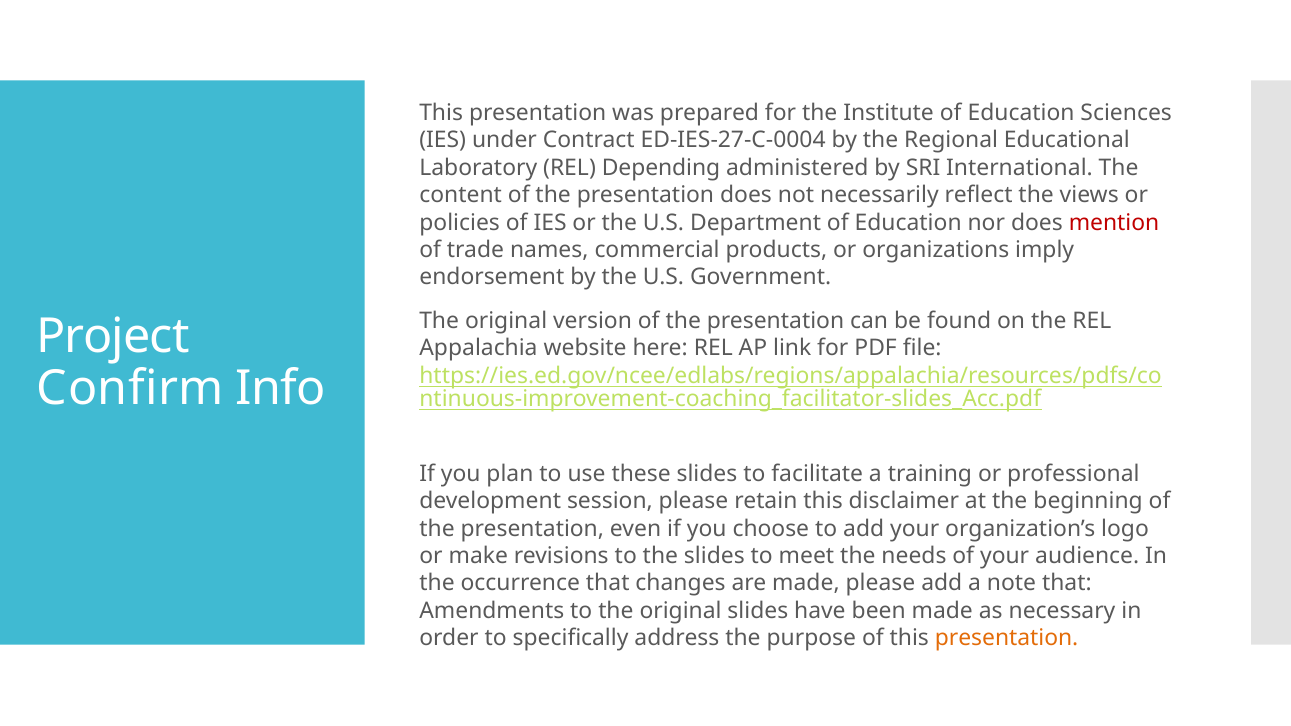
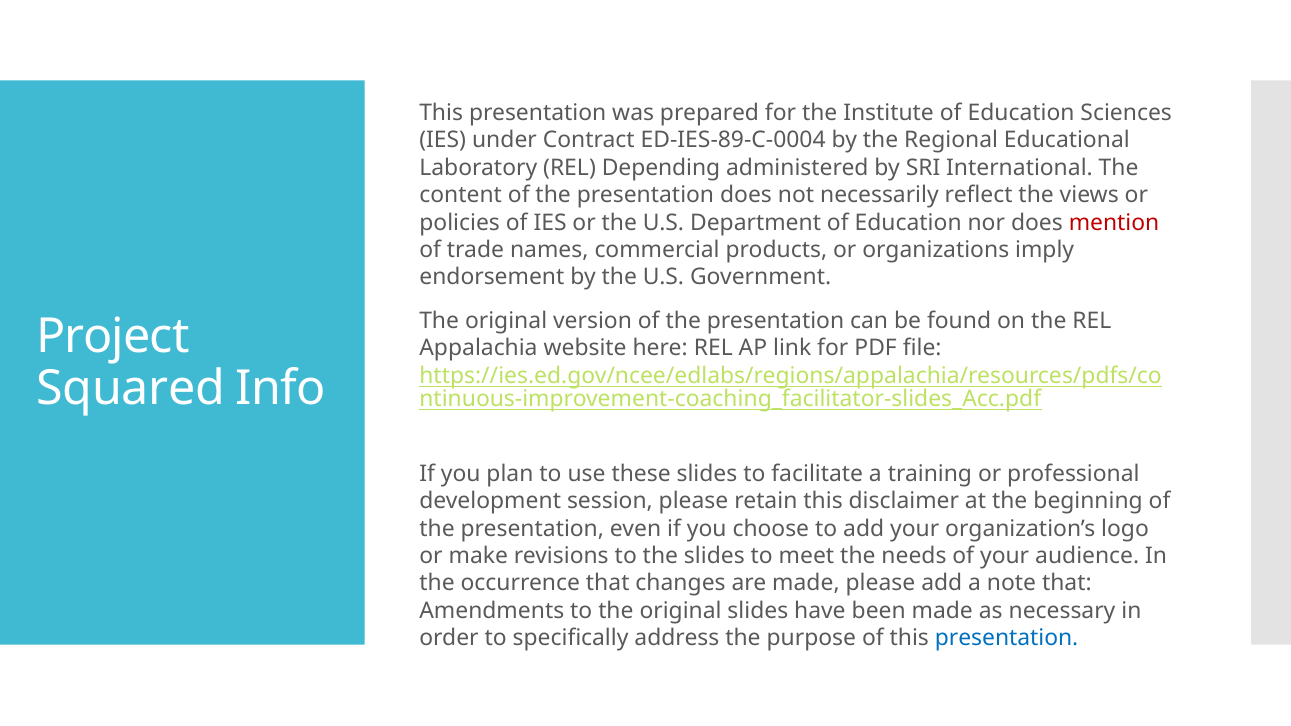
ED-IES-27-C-0004: ED-IES-27-C-0004 -> ED-IES-89-C-0004 (733, 140)
Confirm: Confirm -> Squared (131, 388)
presentation colour: orange -> blue (1007, 638)
